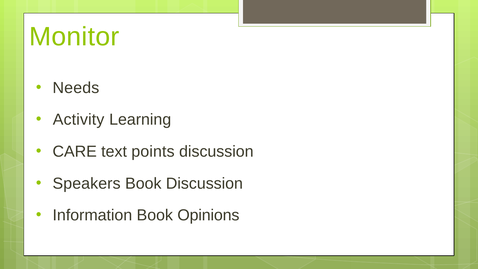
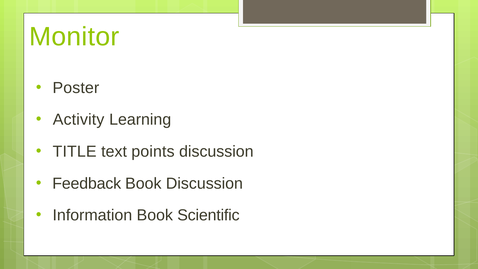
Needs: Needs -> Poster (76, 88)
CARE: CARE -> TITLE (75, 151)
Speakers: Speakers -> Feedback (87, 183)
Opinions: Opinions -> Scientific (208, 215)
